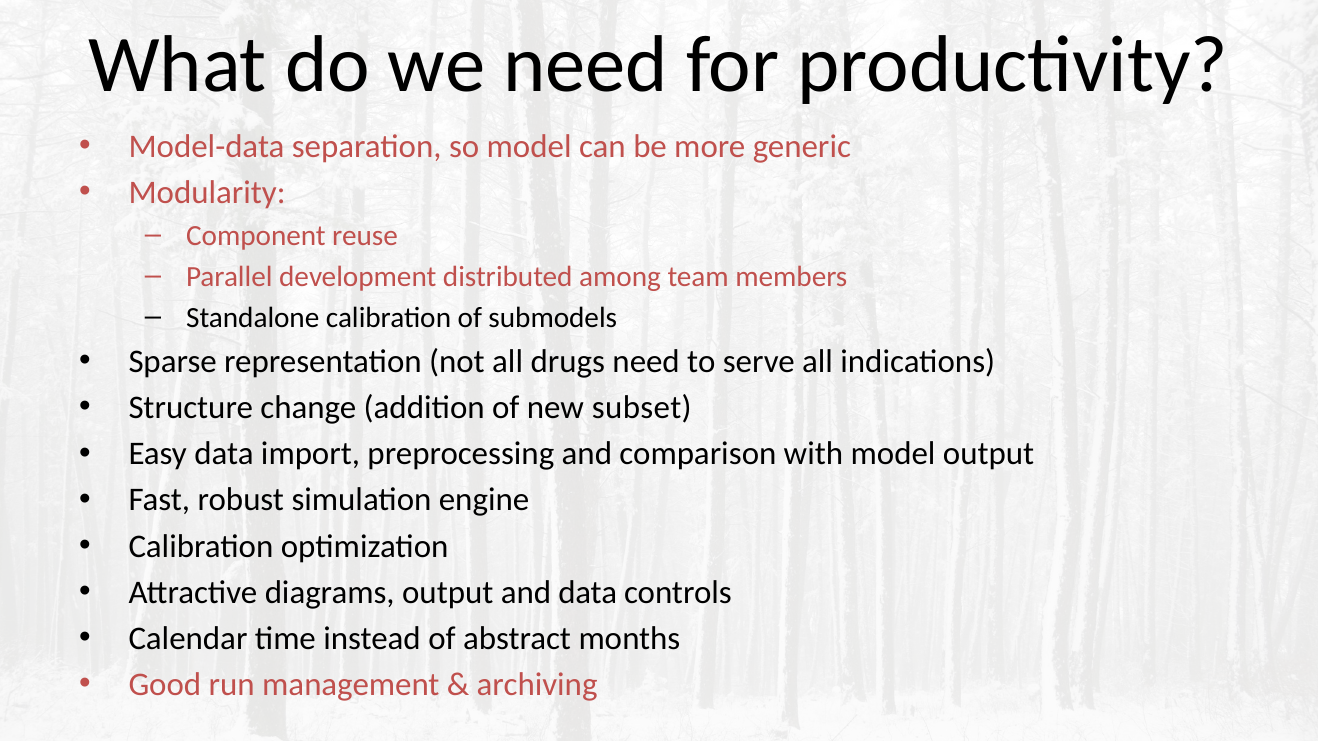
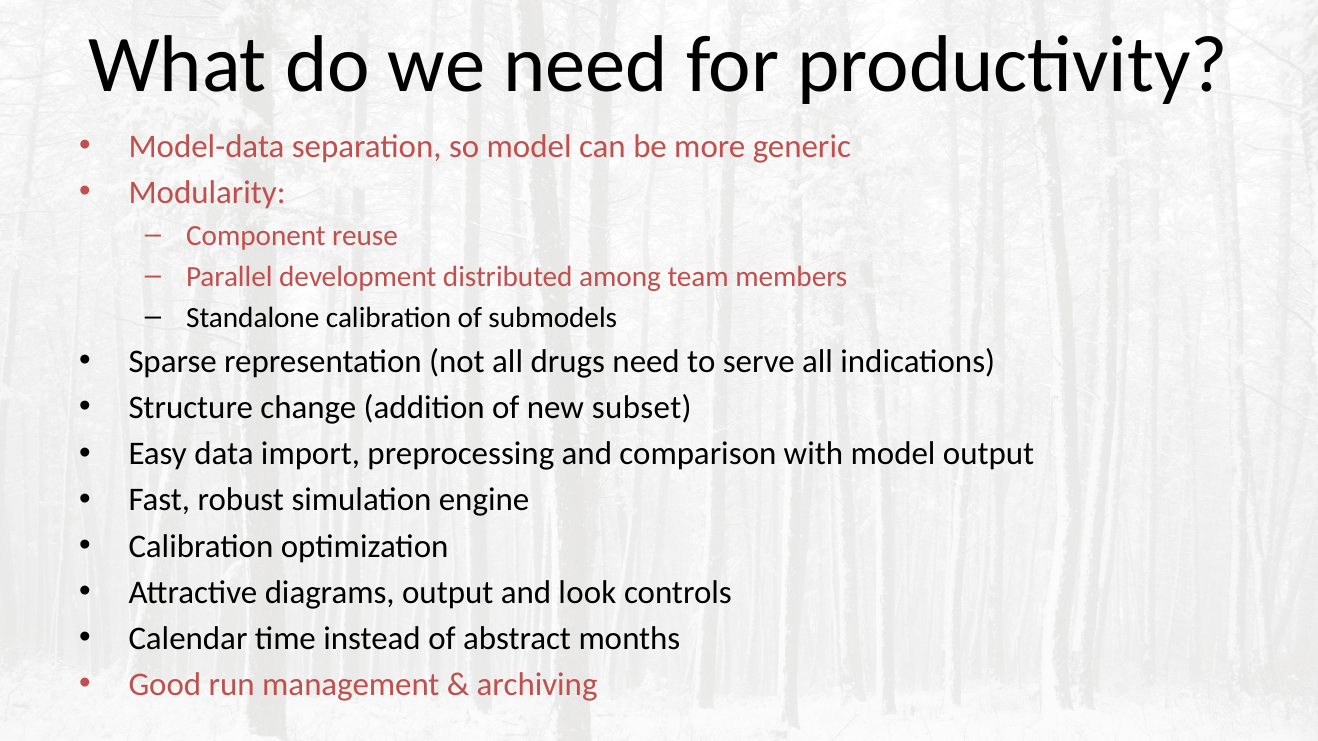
and data: data -> look (587, 593)
